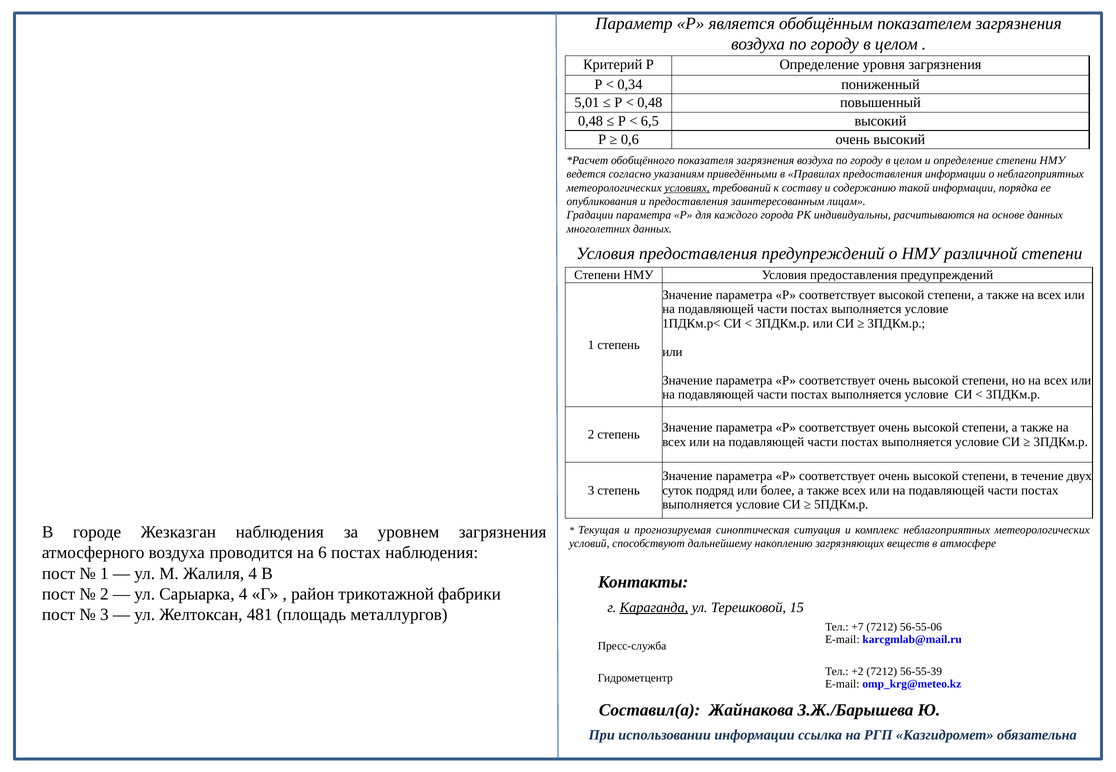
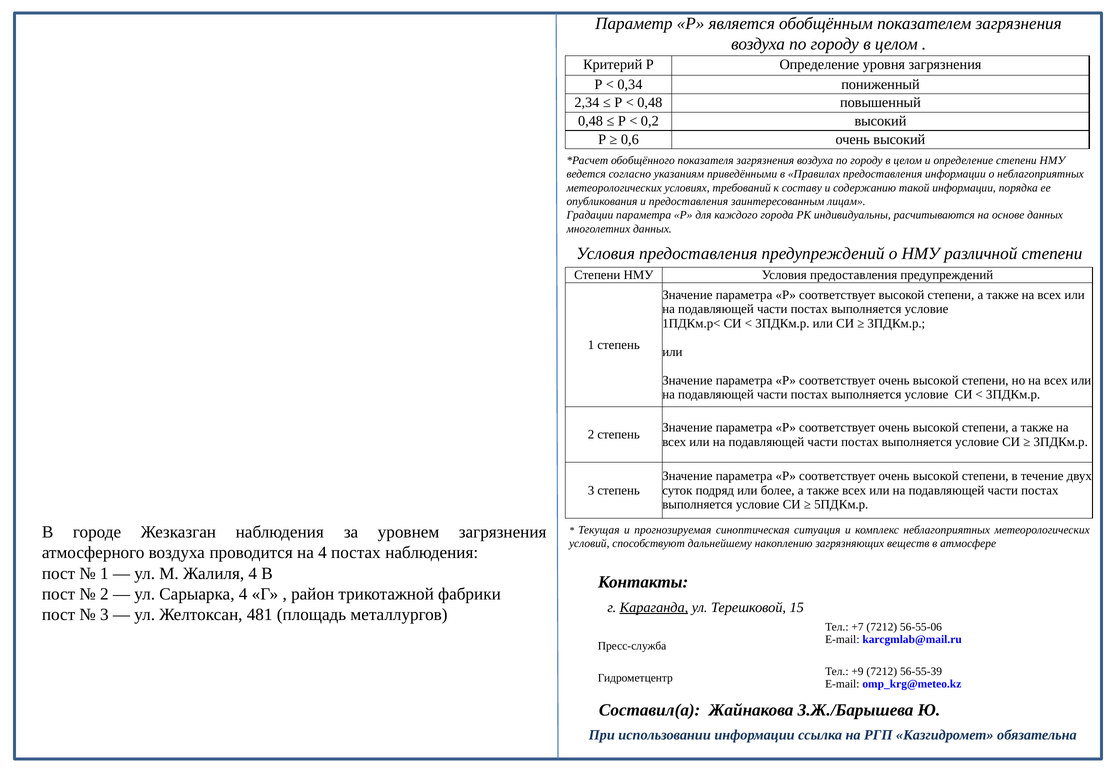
5,01: 5,01 -> 2,34 (587, 103)
6,5: 6,5 -> 0,2 (650, 121)
условиях underline: present -> none (687, 188)
на 6: 6 -> 4 (322, 553)
+2: +2 -> +9 (857, 672)
